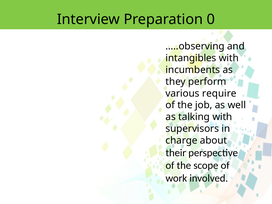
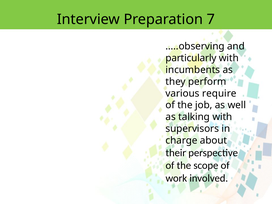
0: 0 -> 7 (211, 19)
intangibles: intangibles -> particularly (191, 58)
